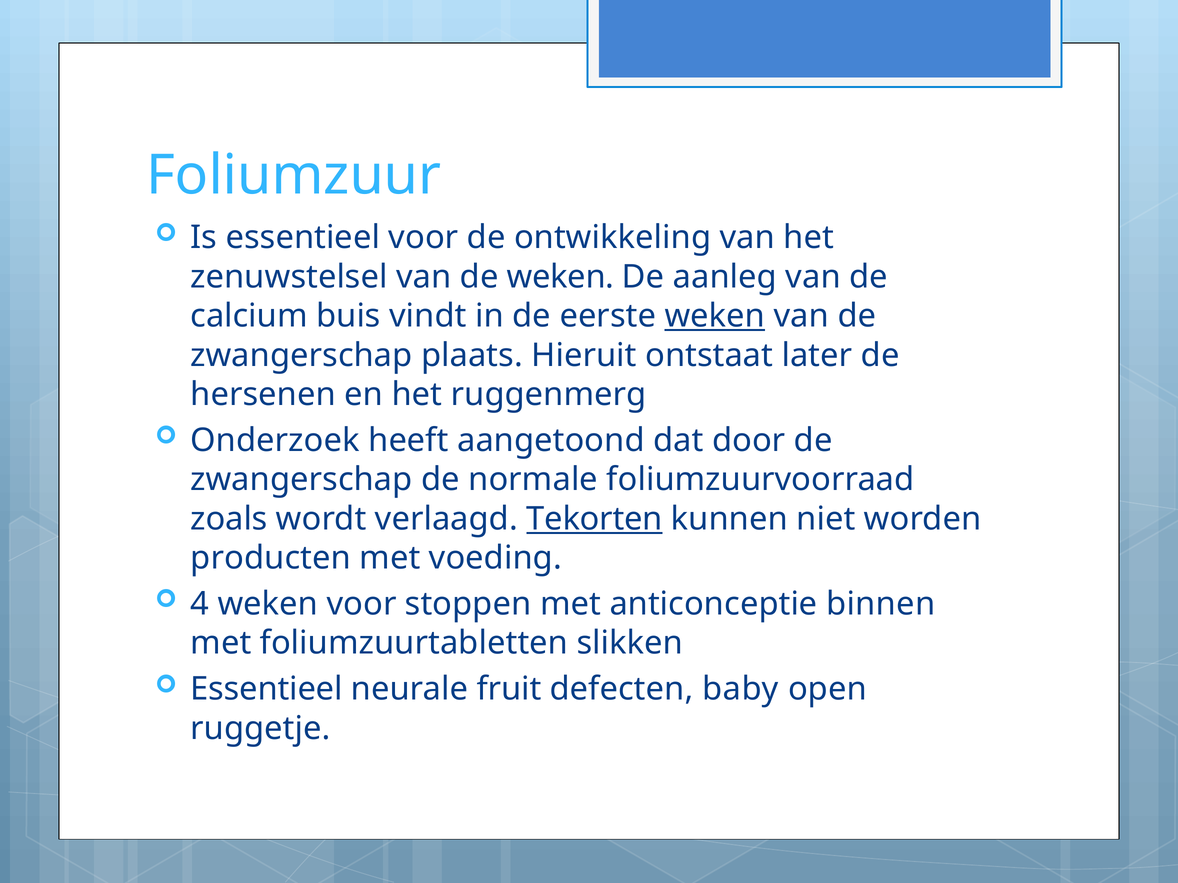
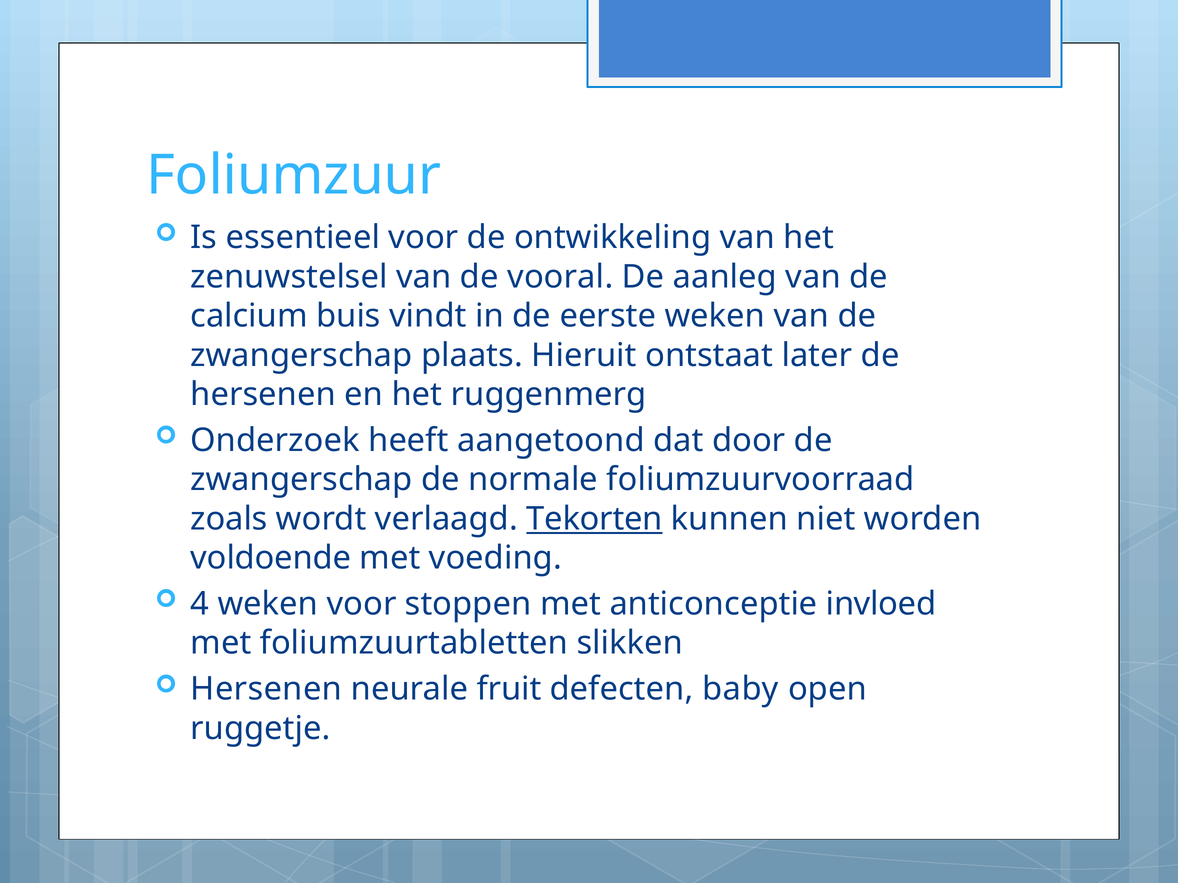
de weken: weken -> vooral (560, 277)
weken underline: present -> none (715, 316)
producten: producten -> voldoende (271, 558)
binnen: binnen -> invloed (881, 604)
Essentieel: Essentieel -> Hersenen (266, 689)
